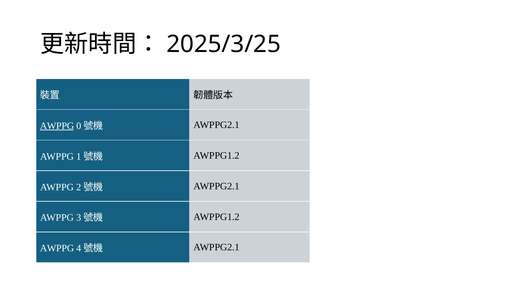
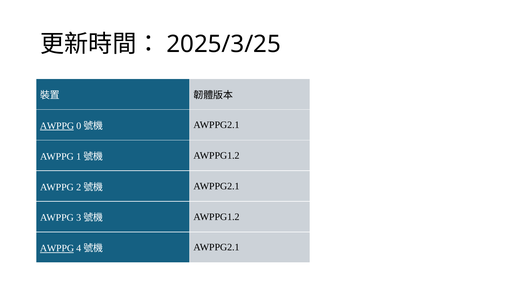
AWPPG underline: none -> present (57, 248)
